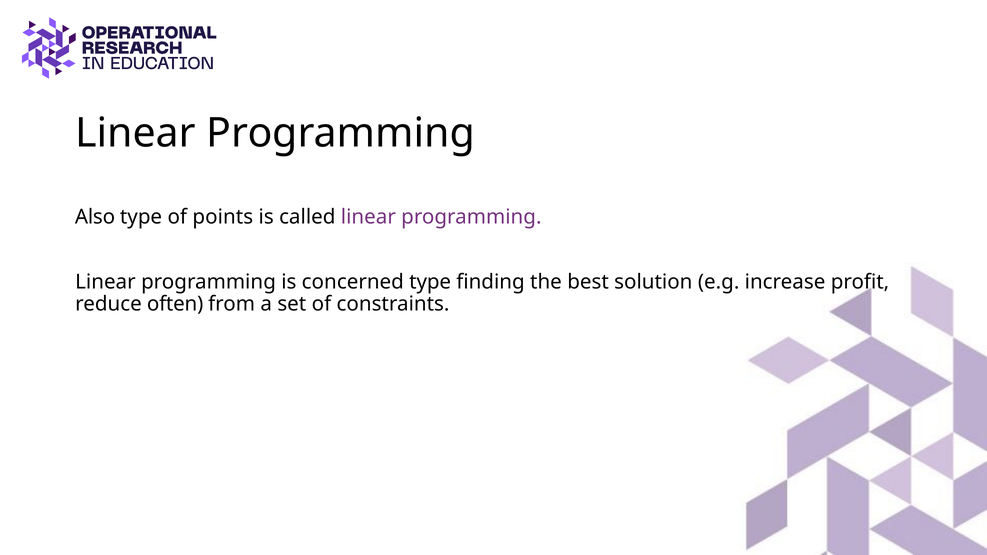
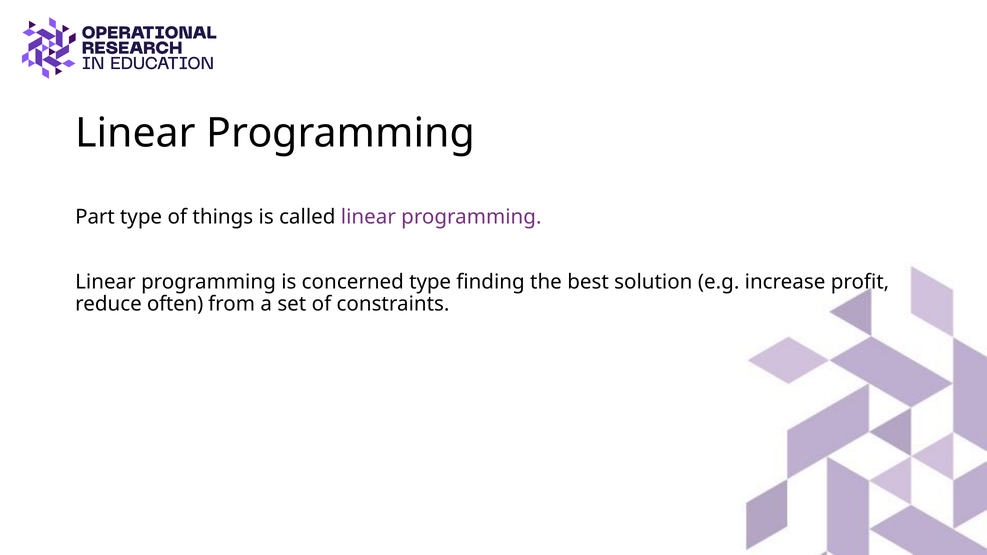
Also: Also -> Part (95, 217)
points: points -> things (223, 217)
